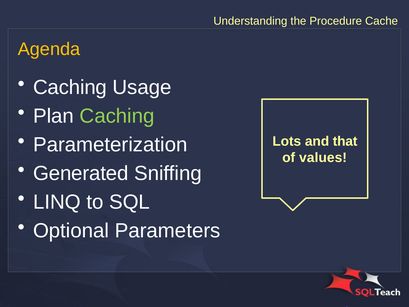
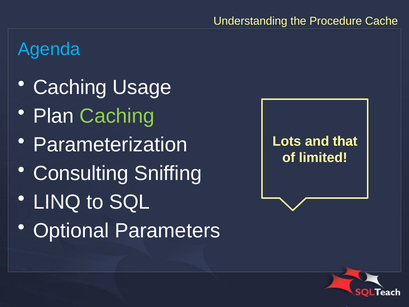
Agenda colour: yellow -> light blue (49, 49)
values: values -> limited (323, 158)
Generated: Generated -> Consulting (81, 173)
